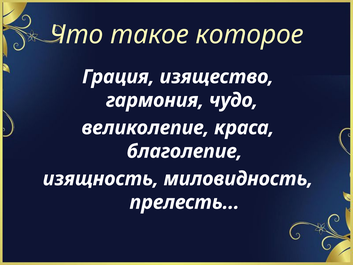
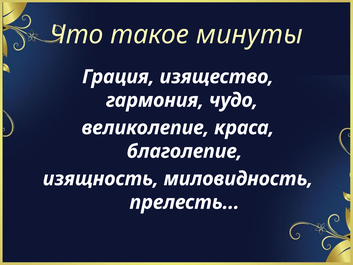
которое: которое -> минуты (249, 35)
